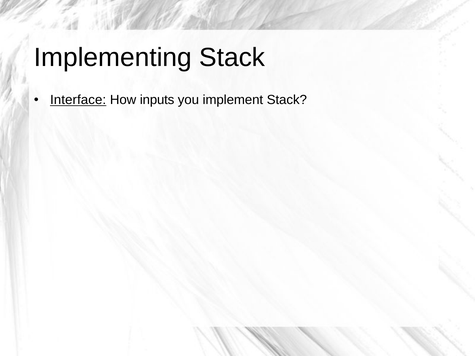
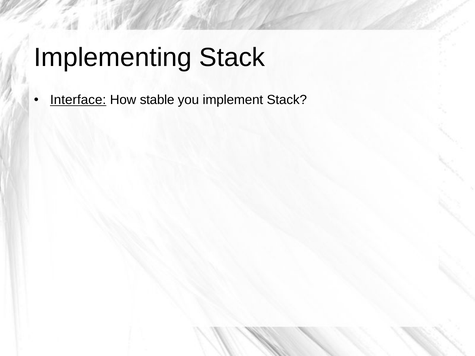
inputs: inputs -> stable (157, 100)
